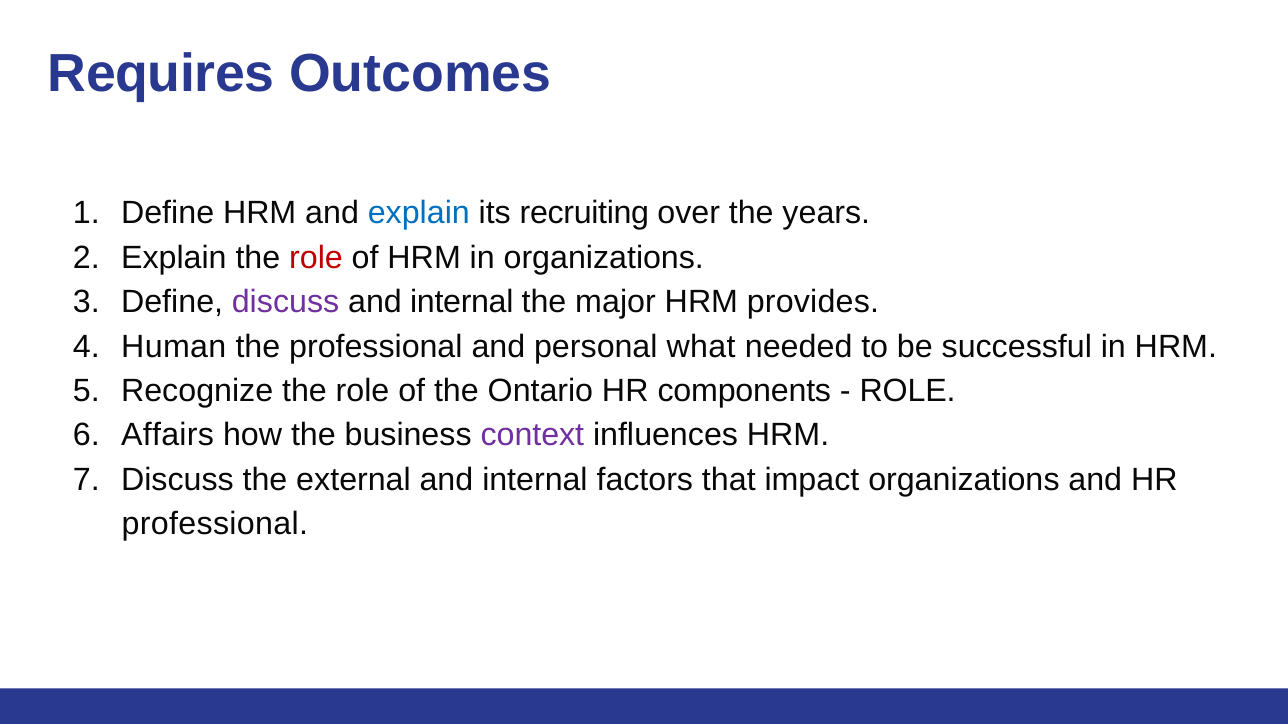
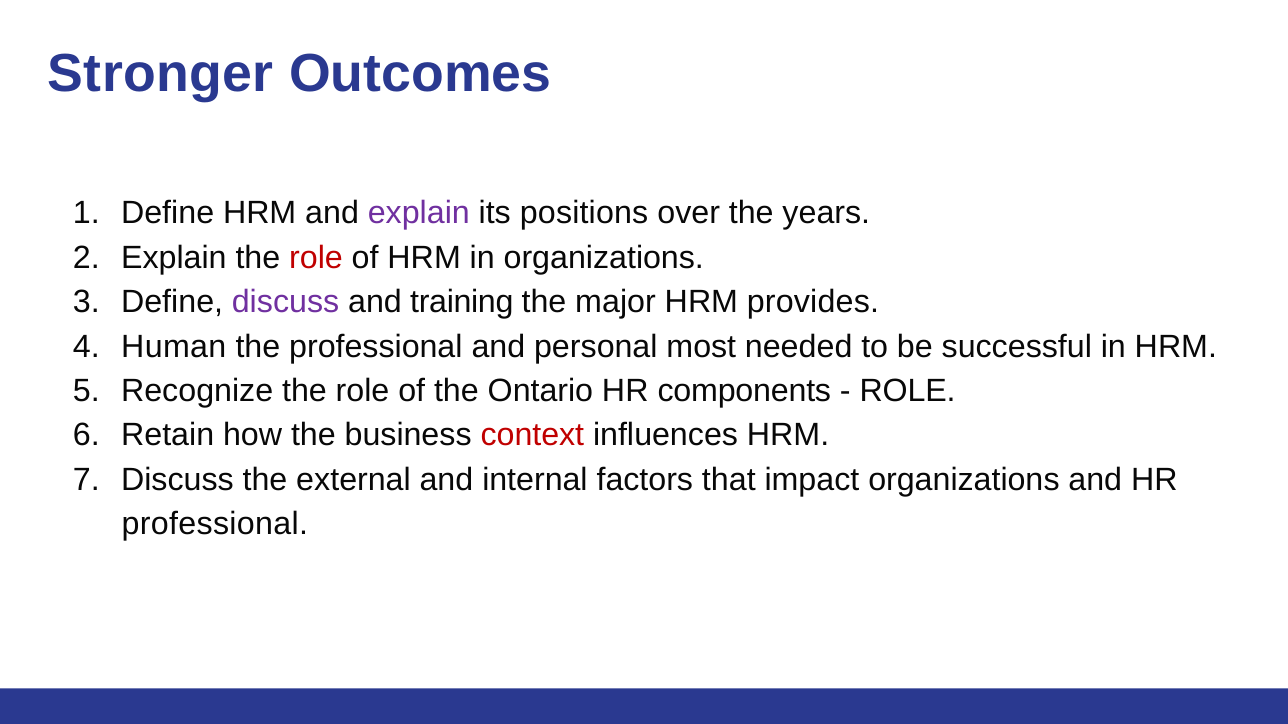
Requires: Requires -> Stronger (161, 74)
explain colour: blue -> purple (419, 213)
recruiting: recruiting -> positions (584, 213)
internal: internal -> training (462, 302)
what: what -> most (701, 347)
Affairs: Affairs -> Retain (168, 436)
context colour: purple -> red (532, 436)
